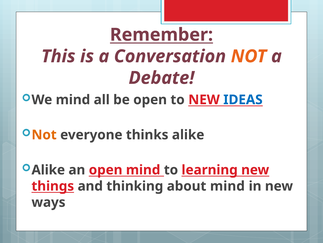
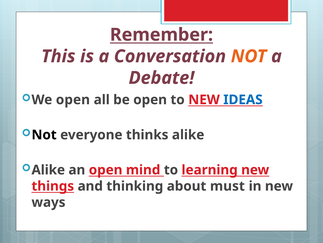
We mind: mind -> open (73, 99)
Not colour: orange -> black (44, 134)
about mind: mind -> must (227, 186)
